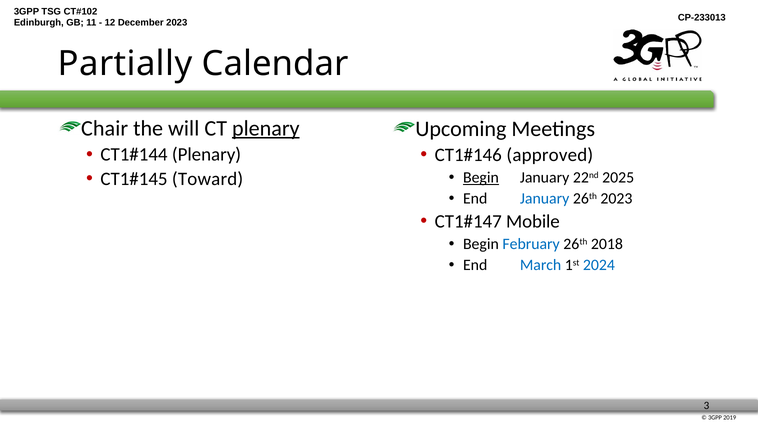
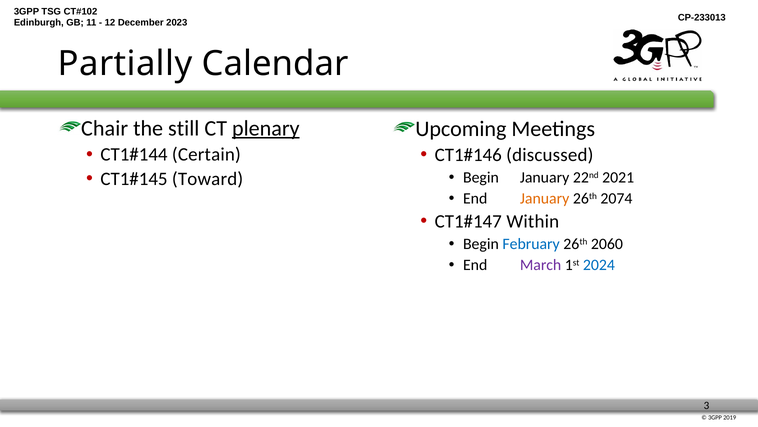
will: will -> still (184, 128)
Plenary: Plenary -> Certain (206, 154)
approved: approved -> discussed (550, 155)
Begin underline: present -> none (481, 177)
2025: 2025 -> 2021 (618, 177)
January colour: blue -> orange (545, 198)
26th 2023: 2023 -> 2074 (616, 198)
Mobile: Mobile -> Within (533, 221)
2018: 2018 -> 2060 (607, 244)
March colour: blue -> purple (541, 265)
